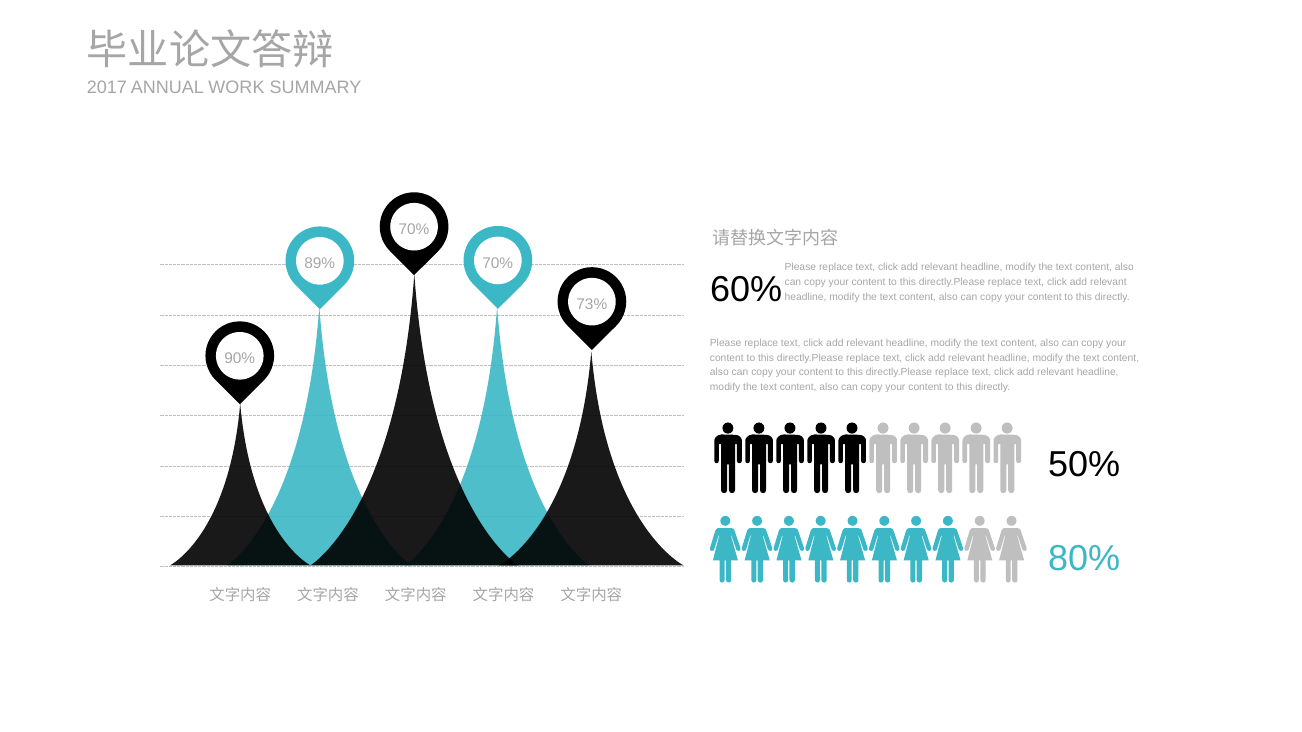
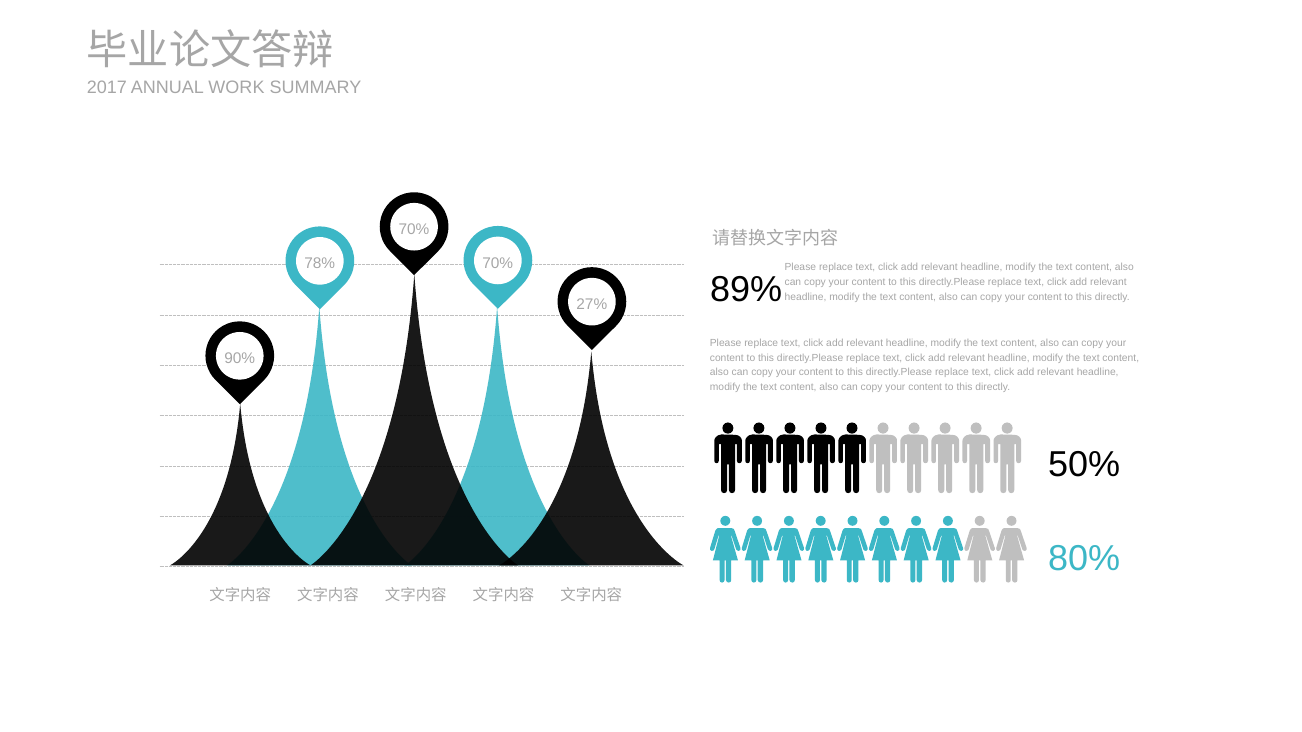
89%: 89% -> 78% (320, 264)
60%: 60% -> 89% (746, 290)
73%: 73% -> 27% (592, 305)
